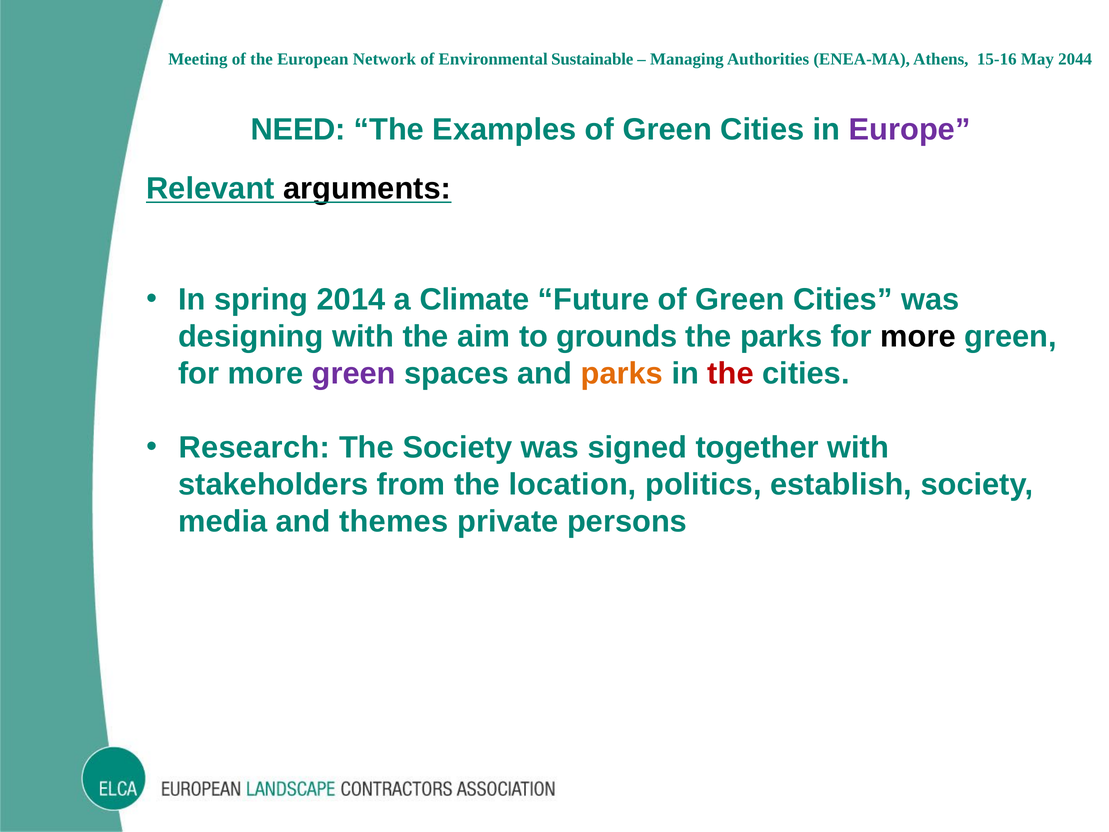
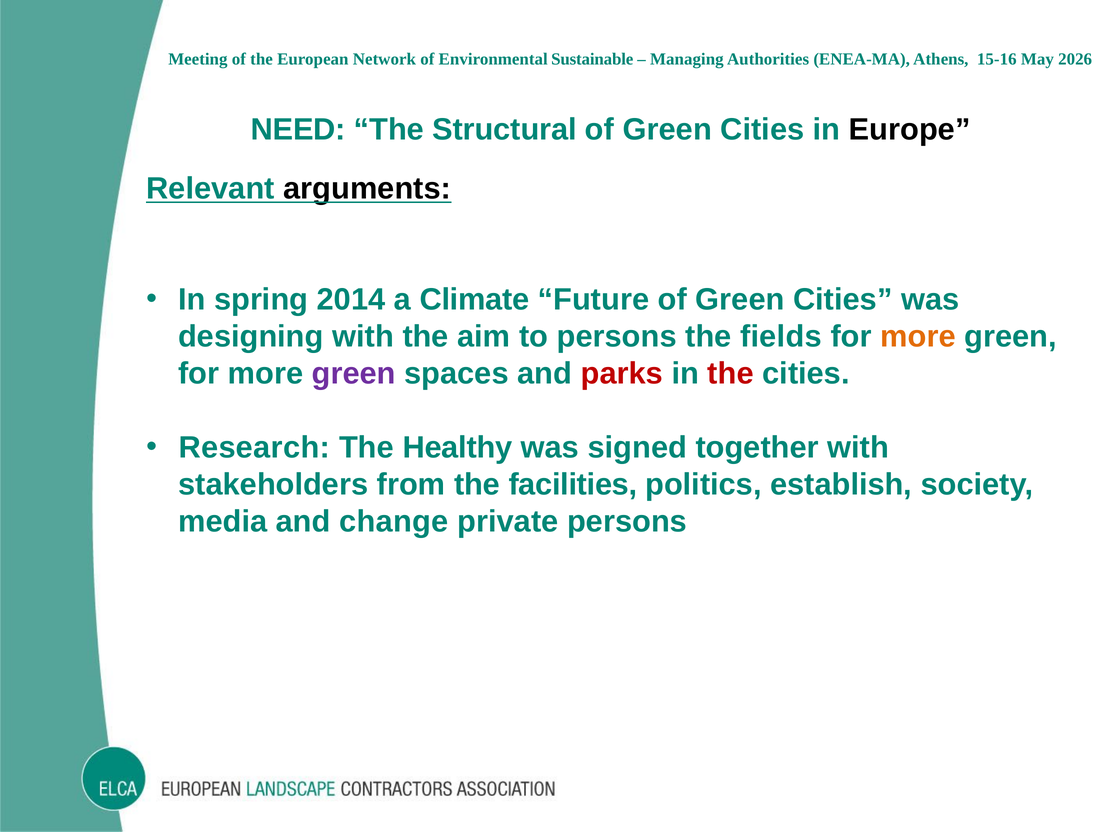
2044: 2044 -> 2026 (1075, 59)
Examples: Examples -> Structural (505, 130)
Europe colour: purple -> black (910, 130)
to grounds: grounds -> persons (617, 337)
the parks: parks -> fields (781, 337)
more colour: black -> orange (918, 337)
parks colour: orange -> red (622, 374)
The Society: Society -> Healthy (457, 448)
location: location -> facilities (573, 485)
themes: themes -> change (394, 522)
